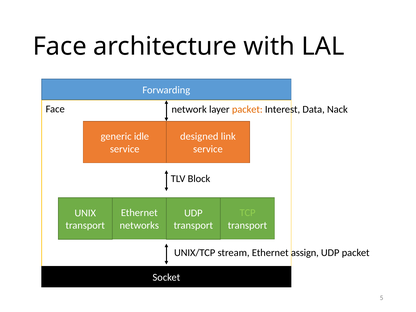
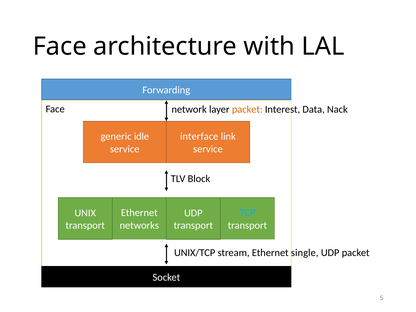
designed: designed -> interface (199, 137)
TCP colour: light green -> light blue (248, 213)
assign: assign -> single (305, 253)
